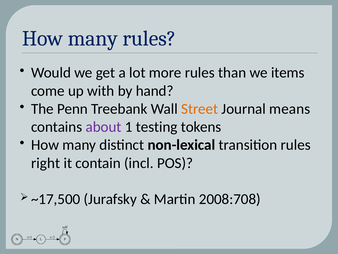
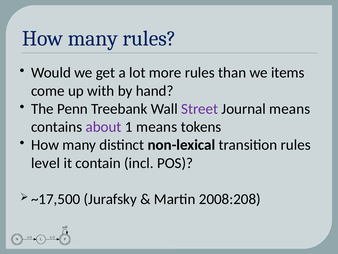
Street colour: orange -> purple (200, 109)
1 testing: testing -> means (157, 127)
right: right -> level (46, 163)
2008:708: 2008:708 -> 2008:208 (230, 199)
